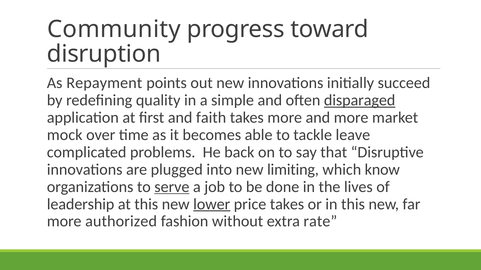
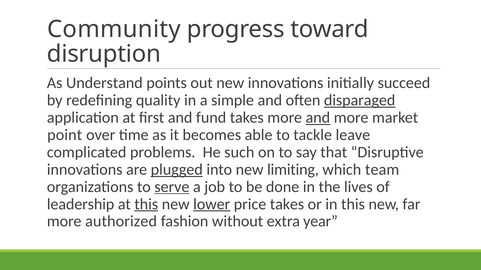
Repayment: Repayment -> Understand (104, 83)
faith: faith -> fund (211, 118)
and underline: none -> present (318, 118)
mock: mock -> point (65, 135)
back: back -> such (239, 152)
plugged underline: none -> present (177, 170)
know: know -> team (382, 170)
this underline: none -> present (146, 204)
rate: rate -> year (320, 222)
